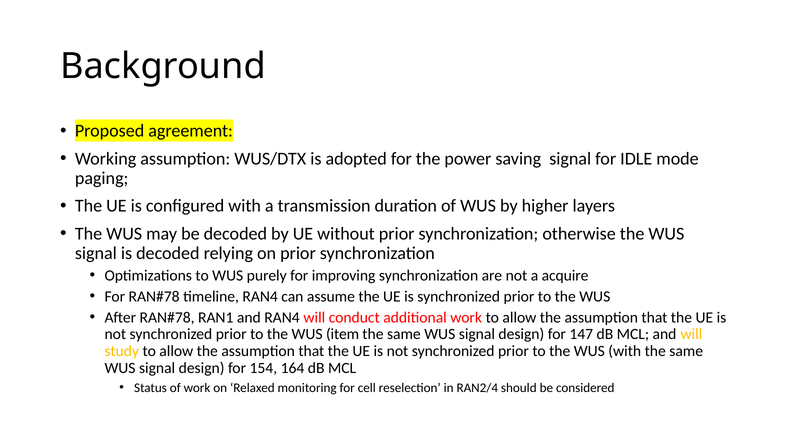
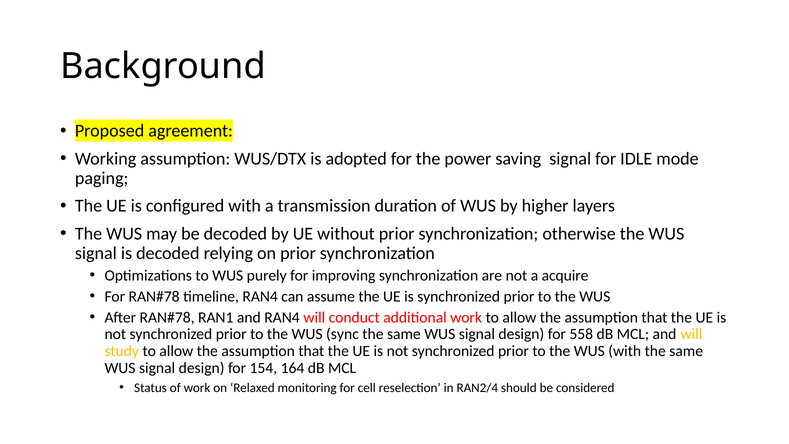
item: item -> sync (342, 334)
147: 147 -> 558 (581, 334)
